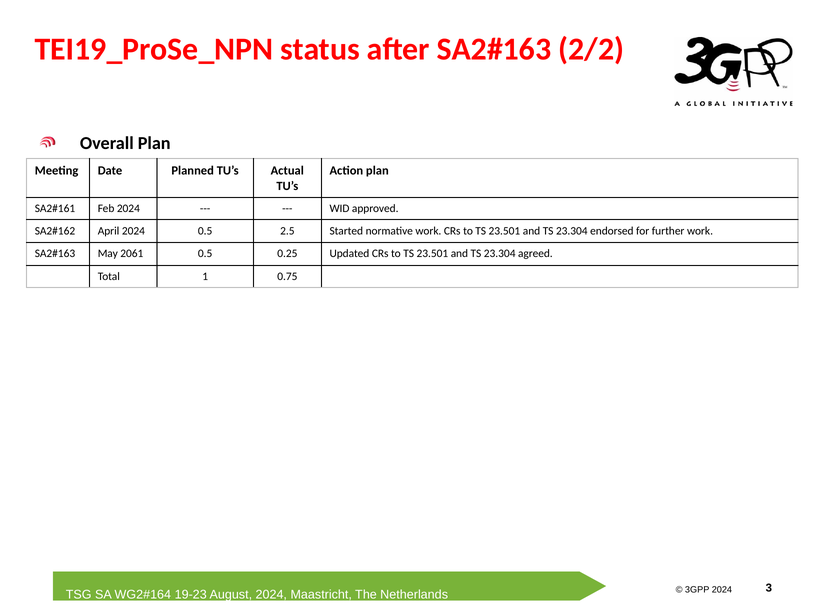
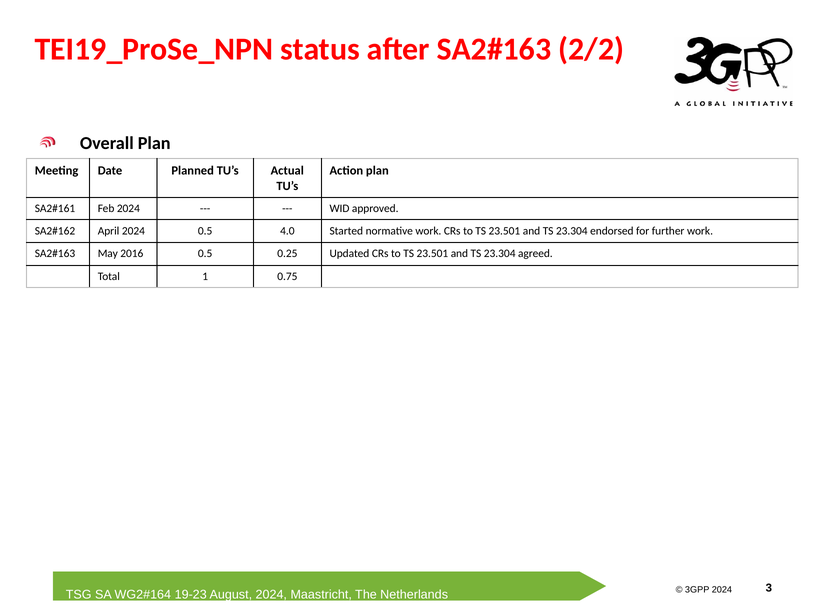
2.5: 2.5 -> 4.0 (287, 231)
2061: 2061 -> 2016 (132, 254)
